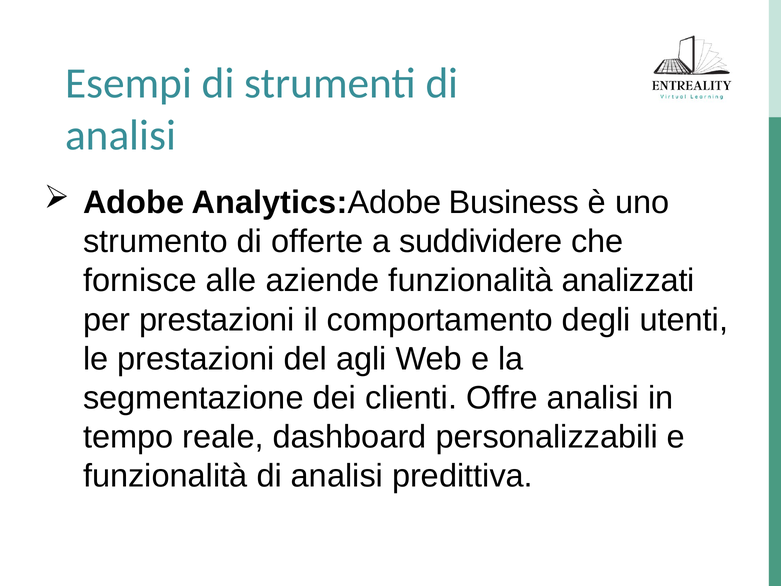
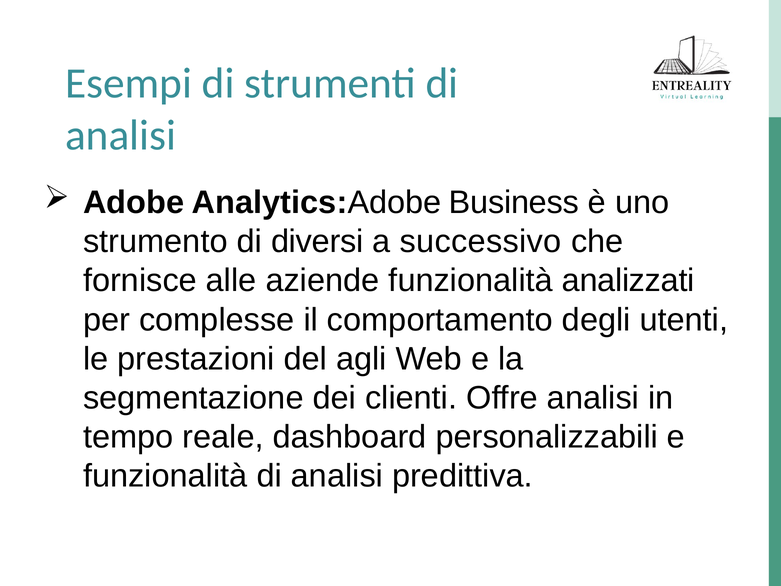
offerte: offerte -> diversi (317, 242)
suddividere: suddividere -> successivo (481, 242)
per prestazioni: prestazioni -> complesse (217, 320)
